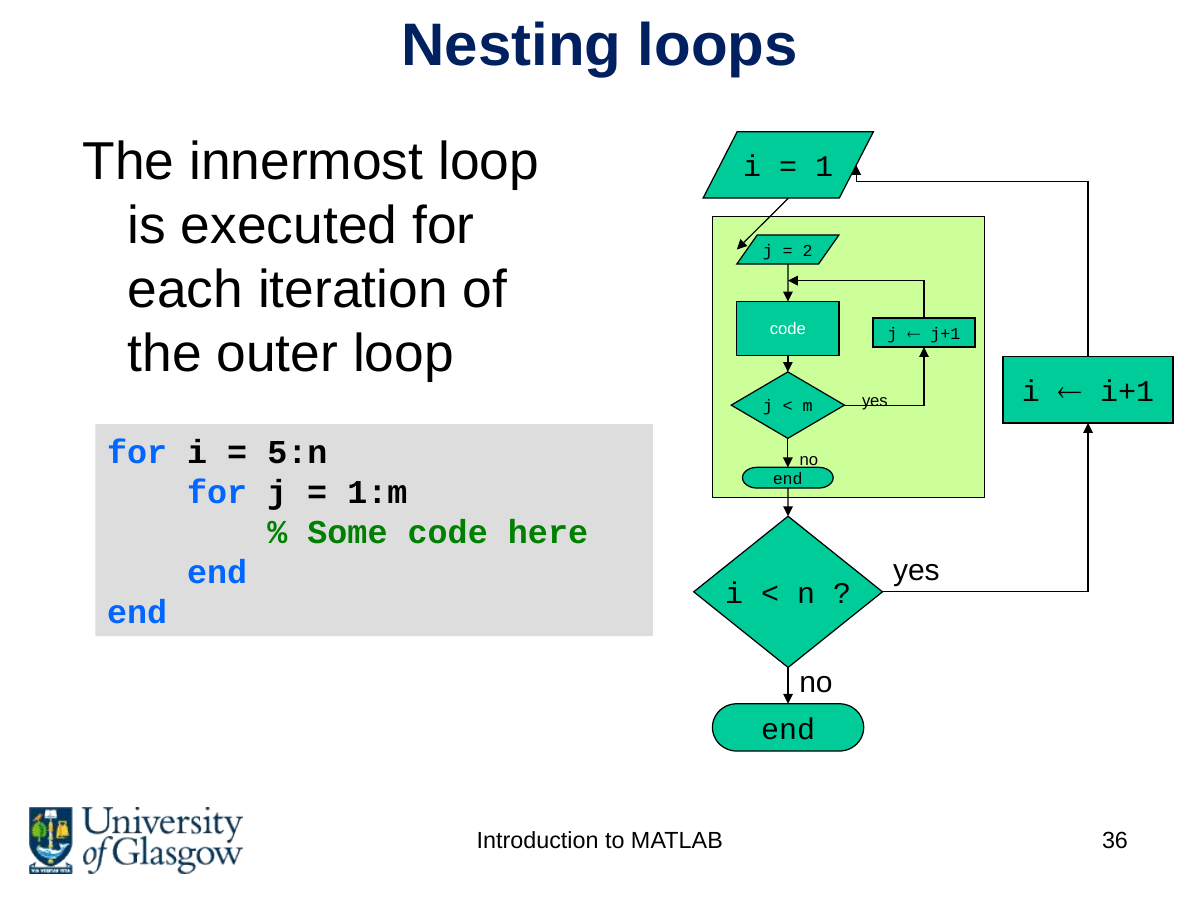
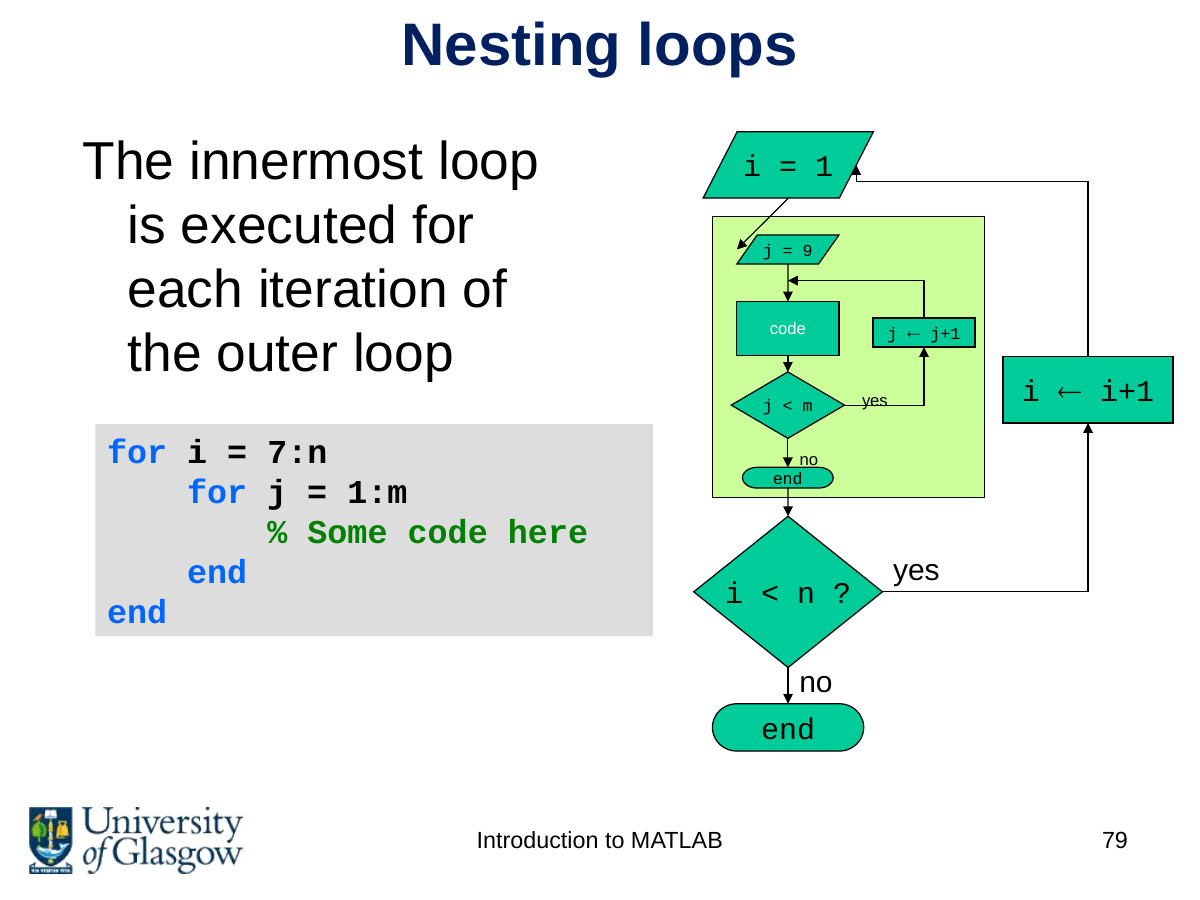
2: 2 -> 9 (808, 251)
5:n: 5:n -> 7:n (297, 452)
36: 36 -> 79 (1115, 841)
